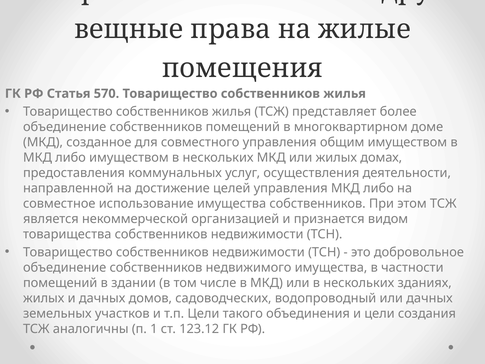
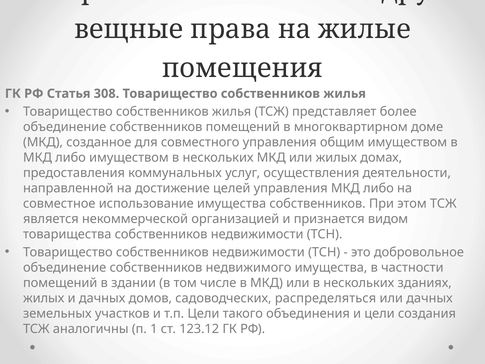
570: 570 -> 308 (106, 94)
водопроводный: водопроводный -> распределяться (326, 298)
